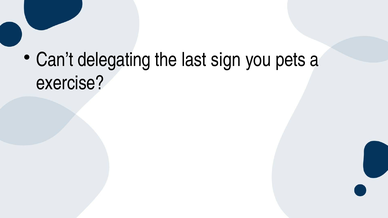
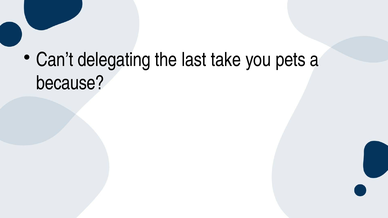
sign: sign -> take (226, 60)
exercise: exercise -> because (70, 83)
